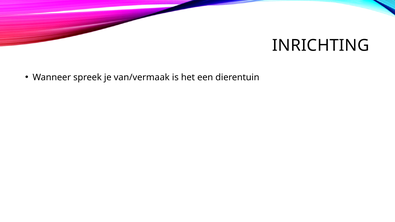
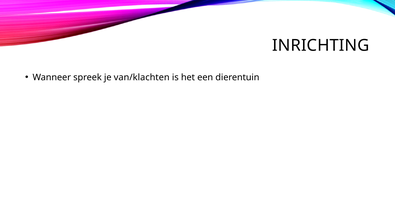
van/vermaak: van/vermaak -> van/klachten (142, 77)
